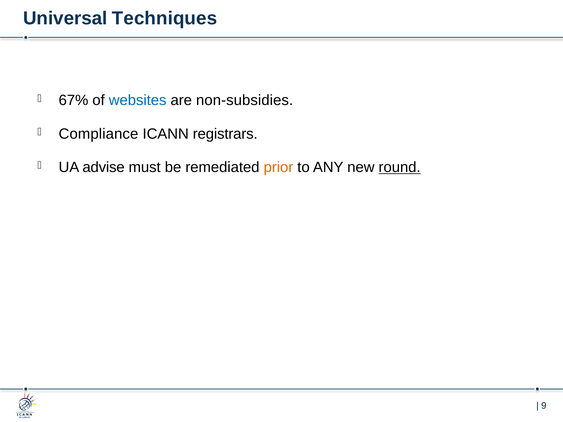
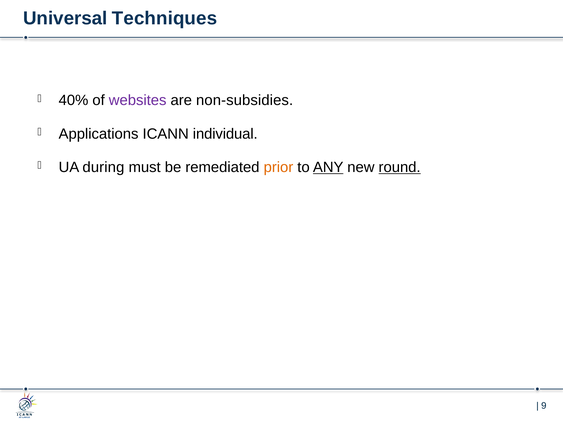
67%: 67% -> 40% (73, 100)
websites colour: blue -> purple (138, 100)
Compliance: Compliance -> Applications (99, 134)
registrars: registrars -> individual (225, 134)
advise: advise -> during (103, 167)
ANY underline: none -> present (328, 167)
